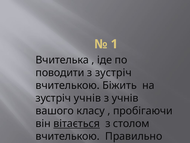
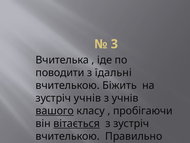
1: 1 -> 3 (114, 44)
з зустріч: зустріч -> їдальні (113, 72)
вашого underline: none -> present (55, 110)
з столом: столом -> зустріч (131, 123)
